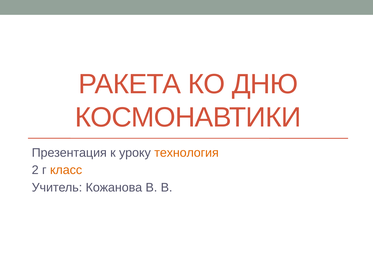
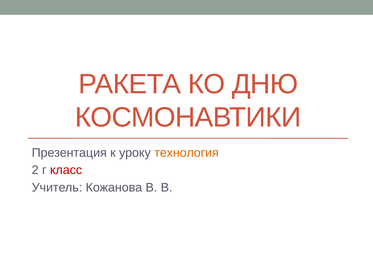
класс colour: orange -> red (66, 171)
